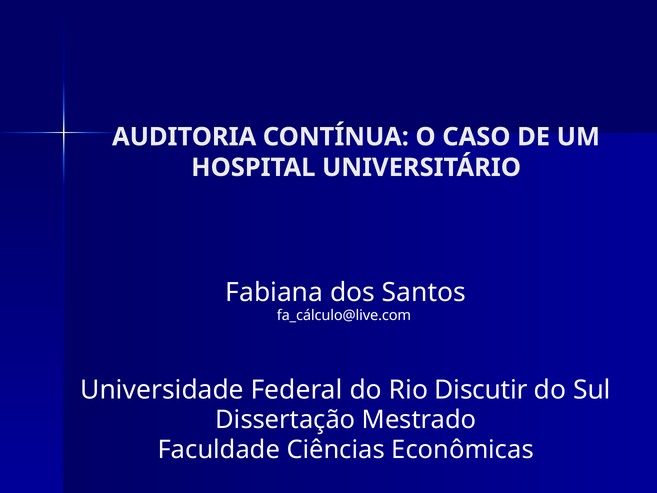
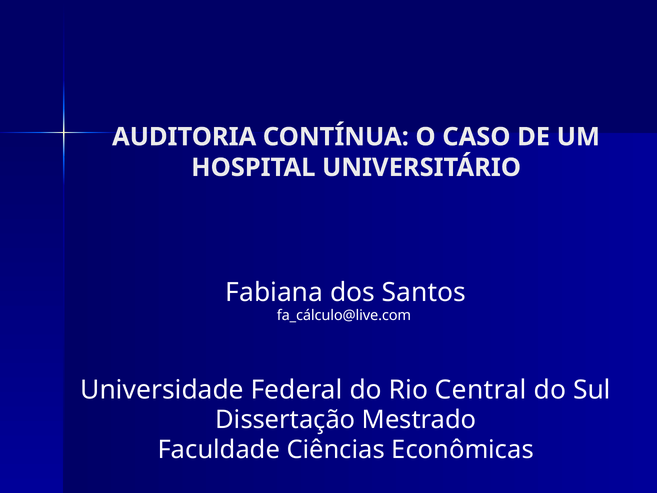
Discutir: Discutir -> Central (481, 390)
